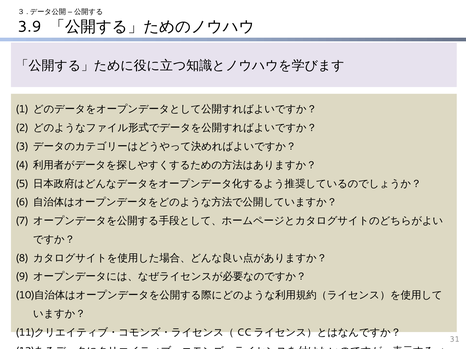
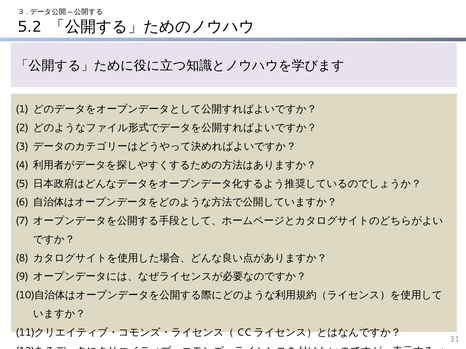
3.9: 3.9 -> 5.2 (29, 27)
